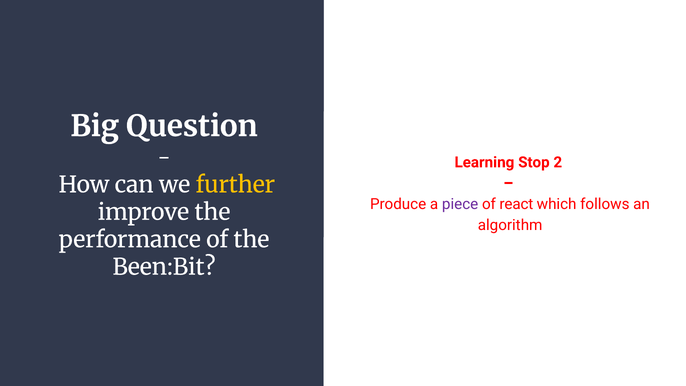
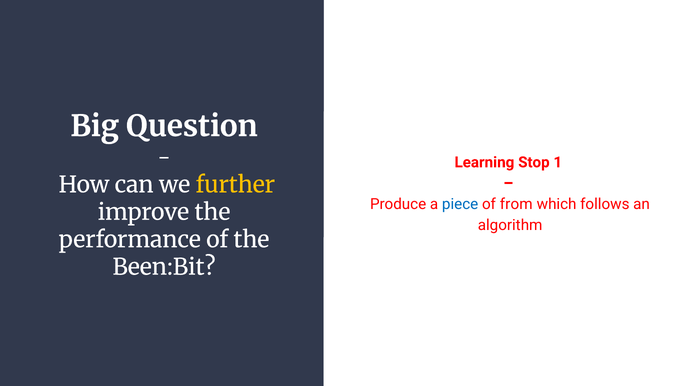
2: 2 -> 1 (558, 162)
piece colour: purple -> blue (460, 204)
react: react -> from (516, 204)
